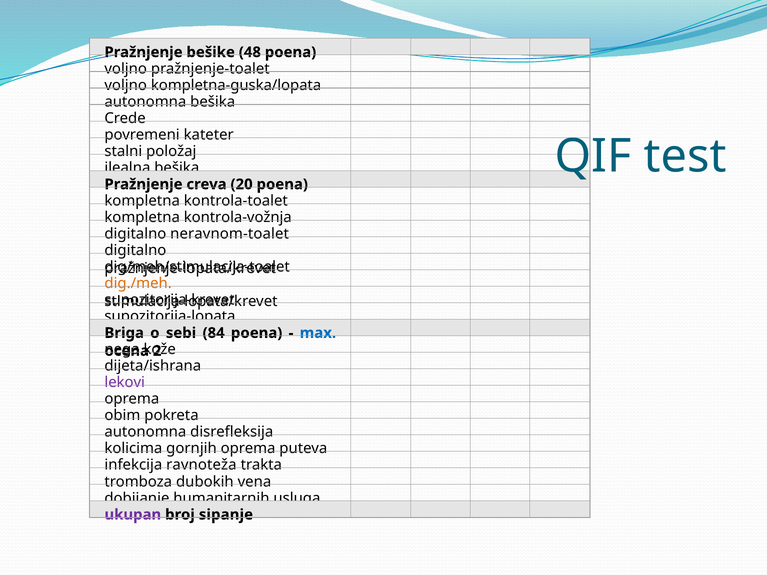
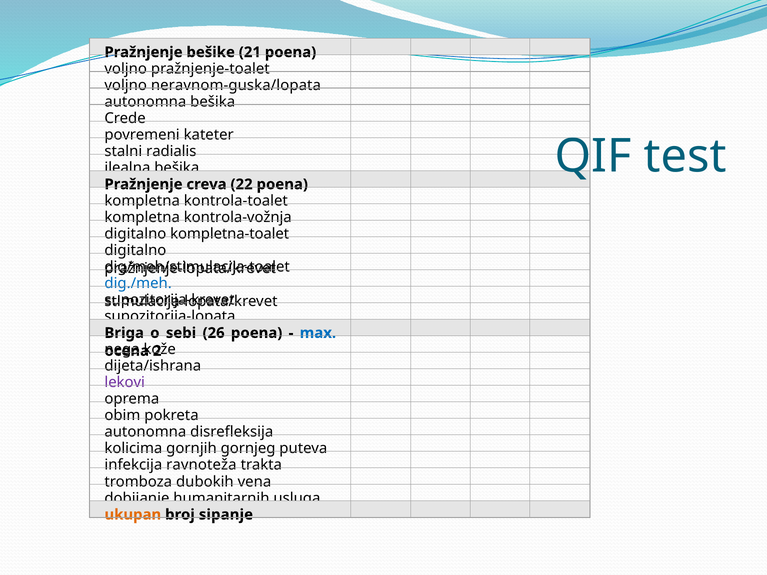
48: 48 -> 21 (250, 52)
kompletna-guska/lopata: kompletna-guska/lopata -> neravnom-guska/lopata (236, 85)
položaj: položaj -> radialis (171, 151)
20: 20 -> 22 (242, 184)
neravnom-toalet: neravnom-toalet -> kompletna-toalet (230, 234)
dig./meh colour: orange -> blue (138, 284)
84: 84 -> 26 (214, 333)
gornjih oprema: oprema -> gornjeg (248, 449)
ukupan colour: purple -> orange (133, 515)
